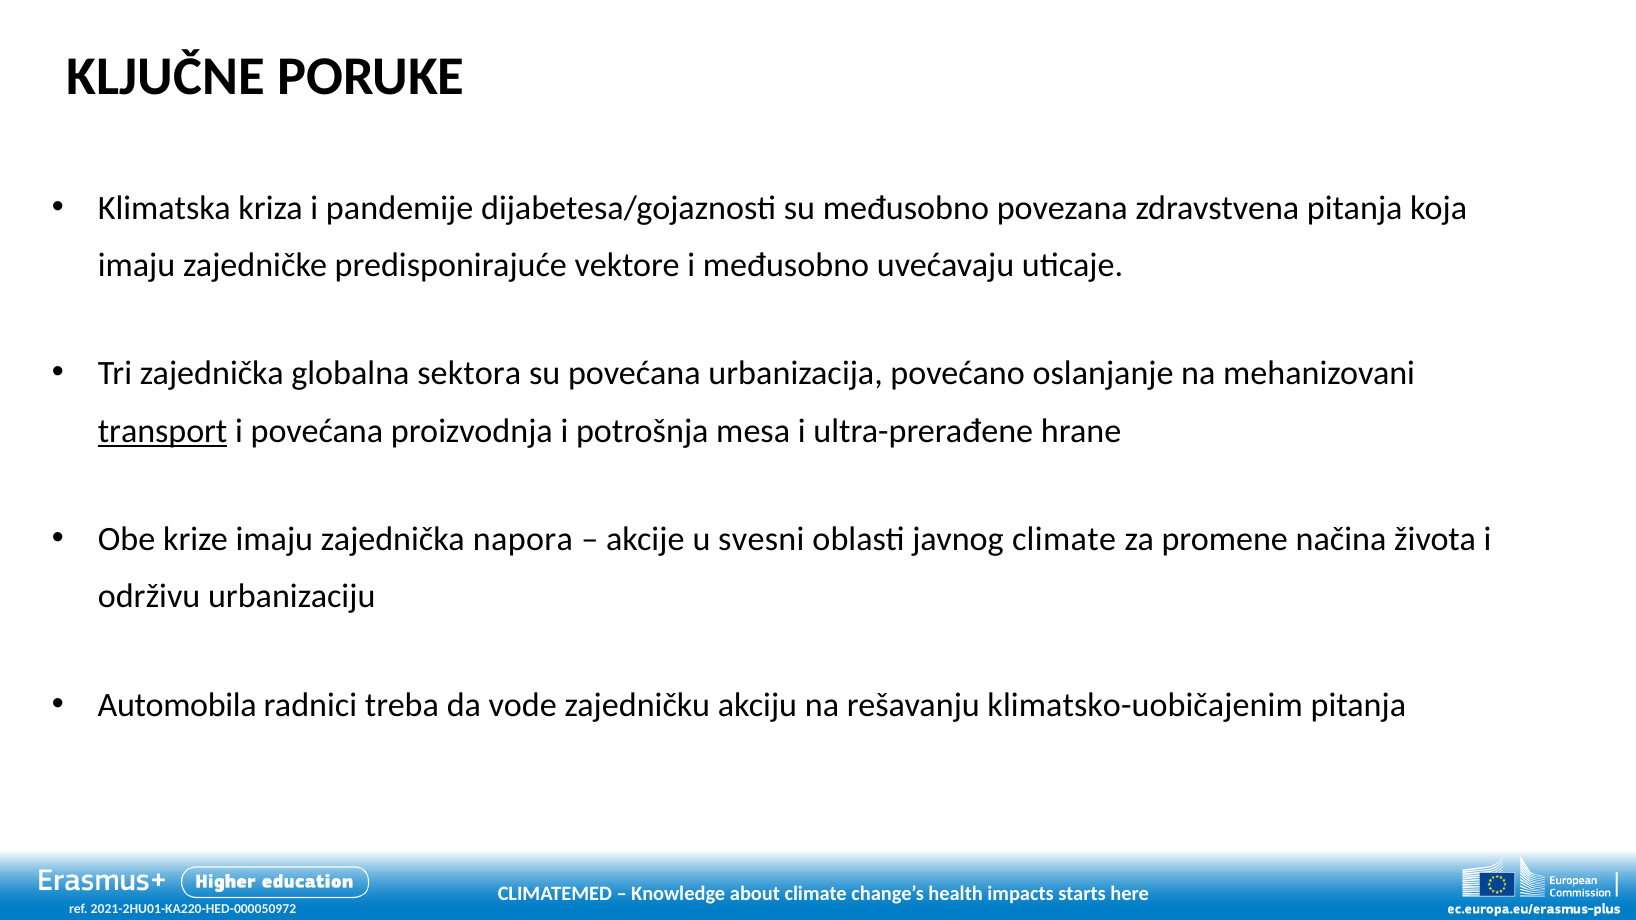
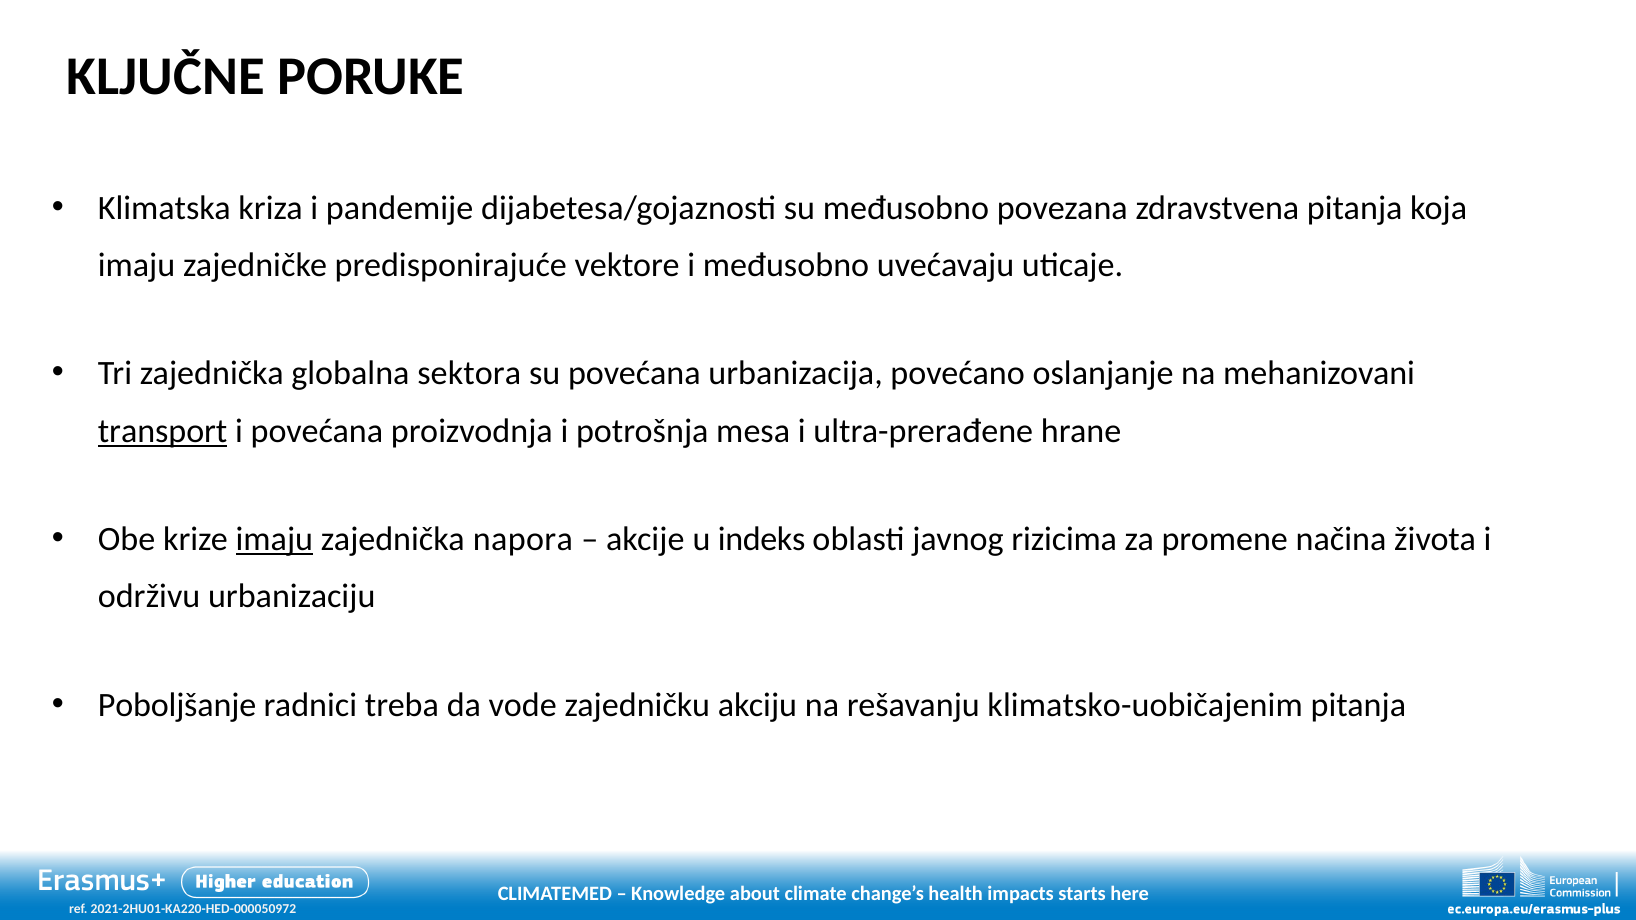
imaju underline: none -> present (274, 539)
svesni: svesni -> indeks (762, 539)
javnog climate: climate -> rizicima (1064, 539)
Automobila: Automobila -> Poboljšanje (177, 705)
